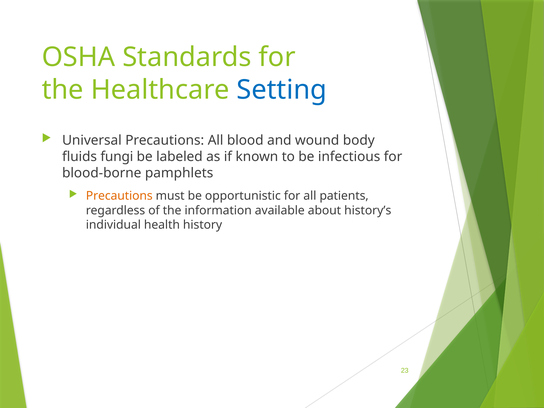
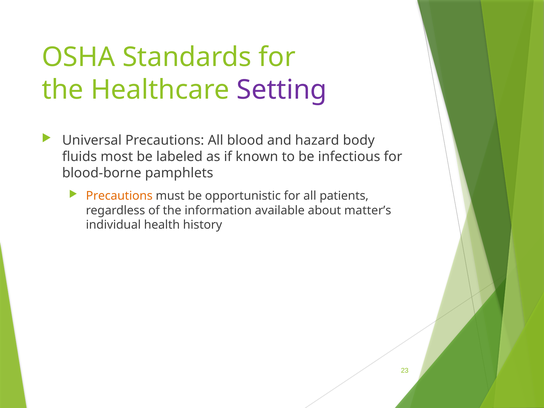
Setting colour: blue -> purple (282, 90)
wound: wound -> hazard (317, 140)
fungi: fungi -> most (117, 157)
history’s: history’s -> matter’s (368, 210)
